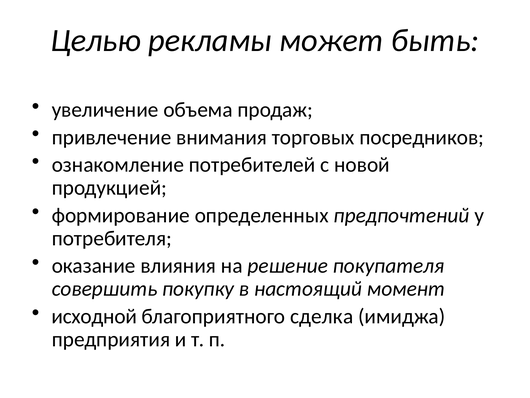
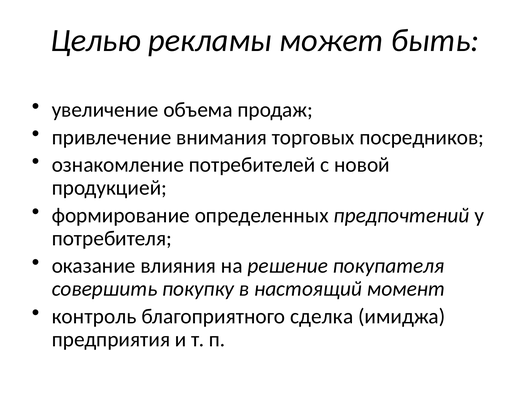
исходной: исходной -> контроль (94, 316)
